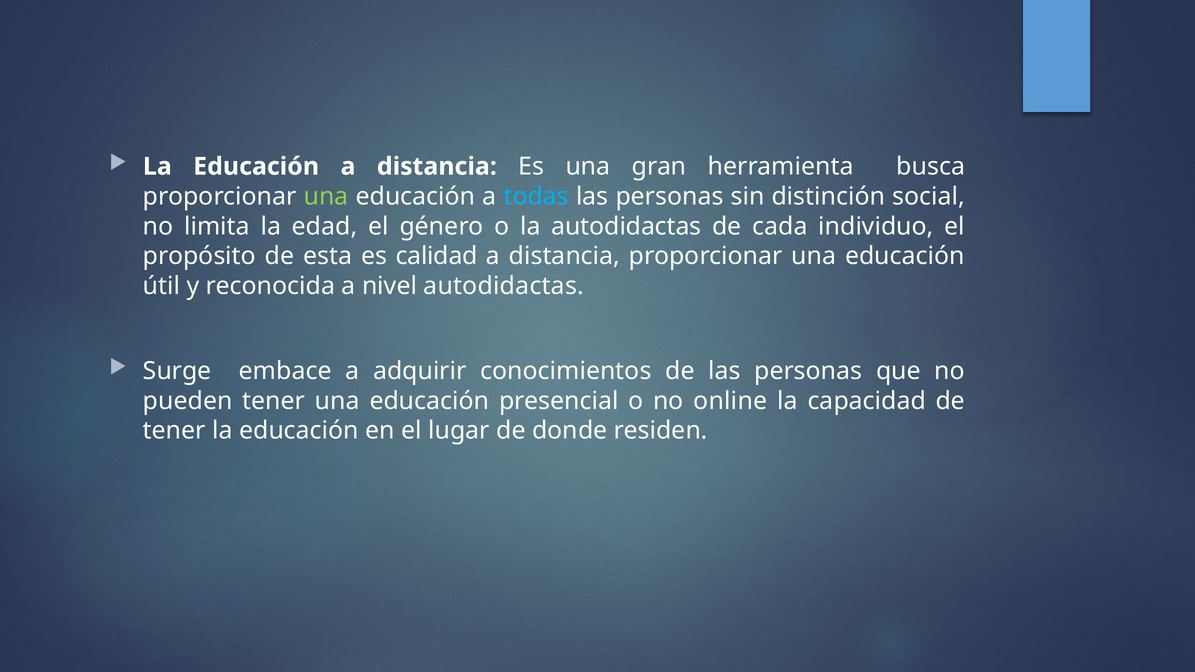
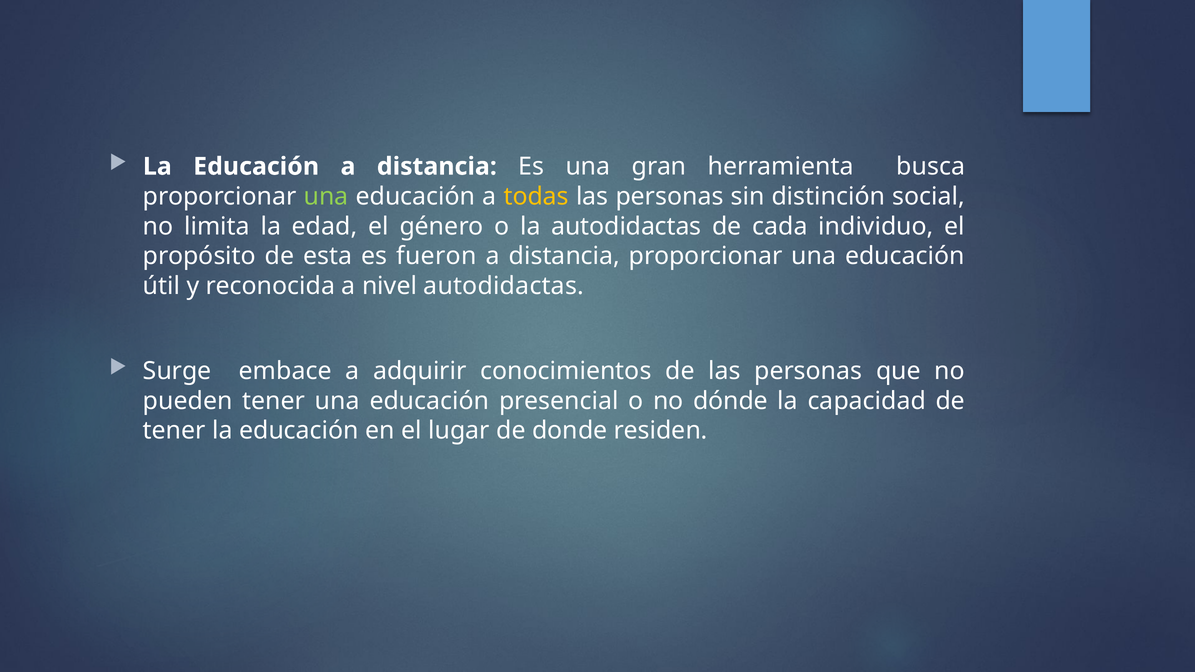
todas colour: light blue -> yellow (536, 196)
calidad: calidad -> fueron (436, 256)
online: online -> dónde (731, 401)
